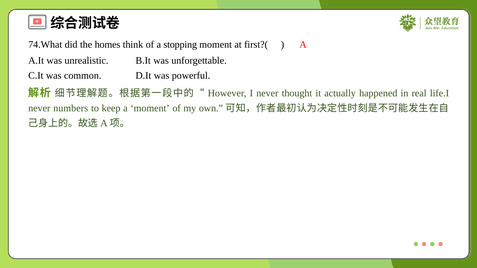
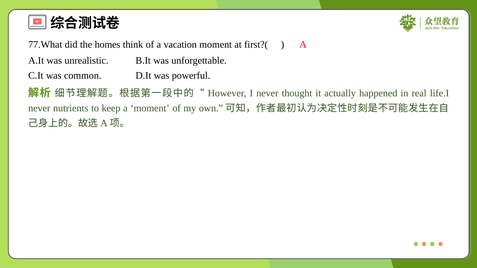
74.What: 74.What -> 77.What (45, 45)
stopping: stopping -> vacation (180, 45)
numbers: numbers -> nutrients (71, 108)
